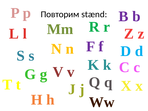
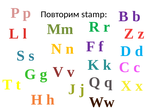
stænd: stænd -> stamp (94, 14)
